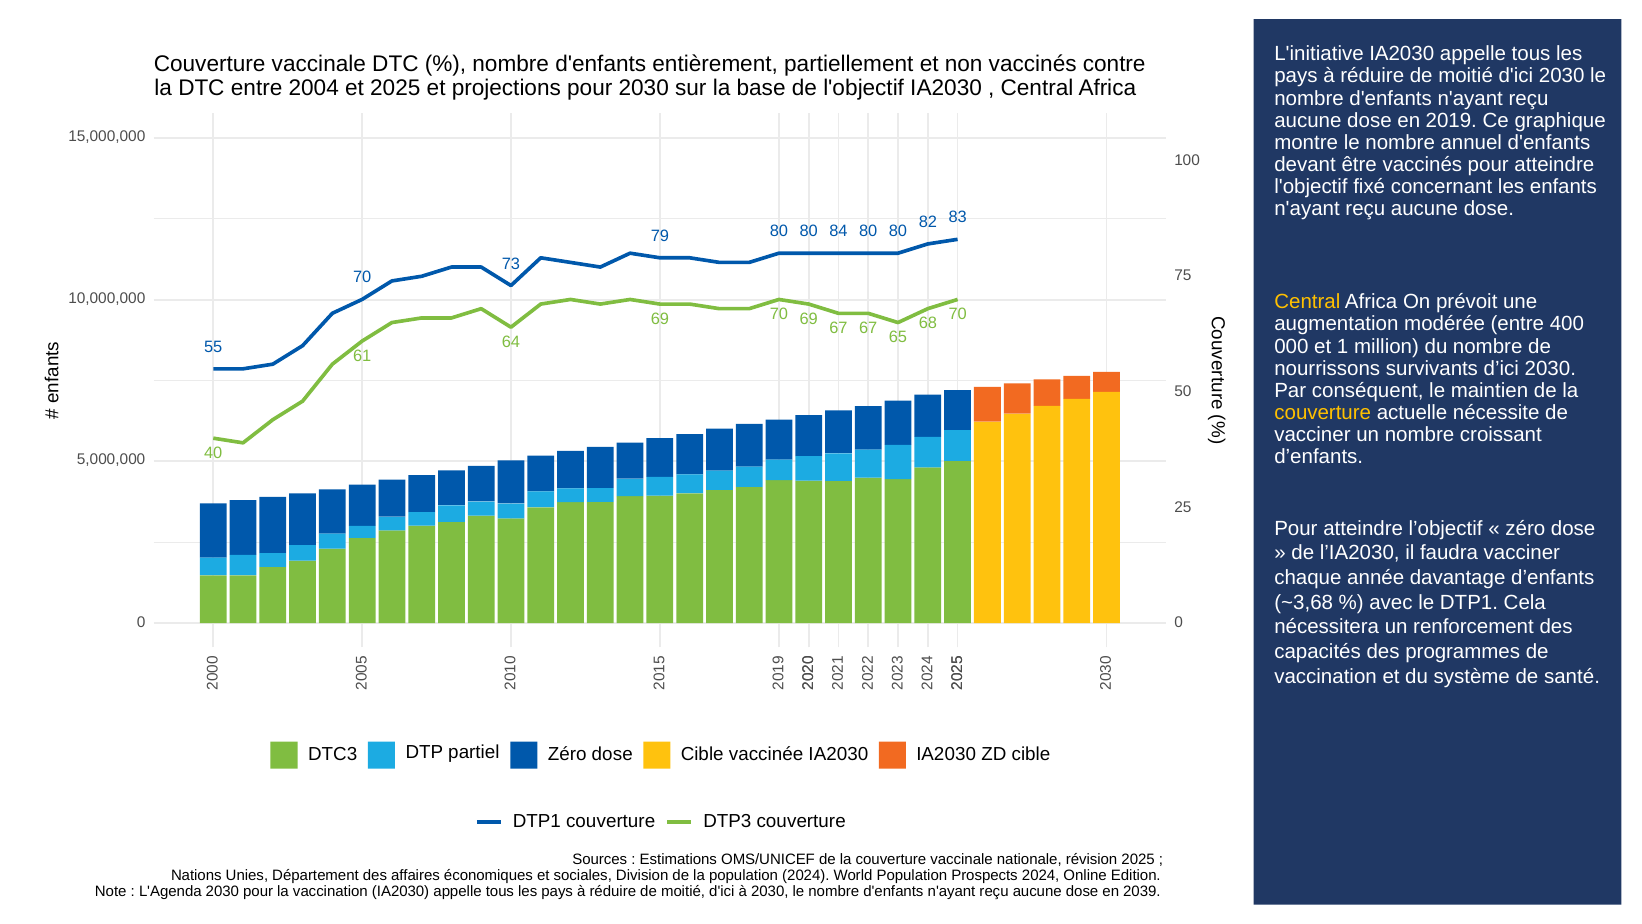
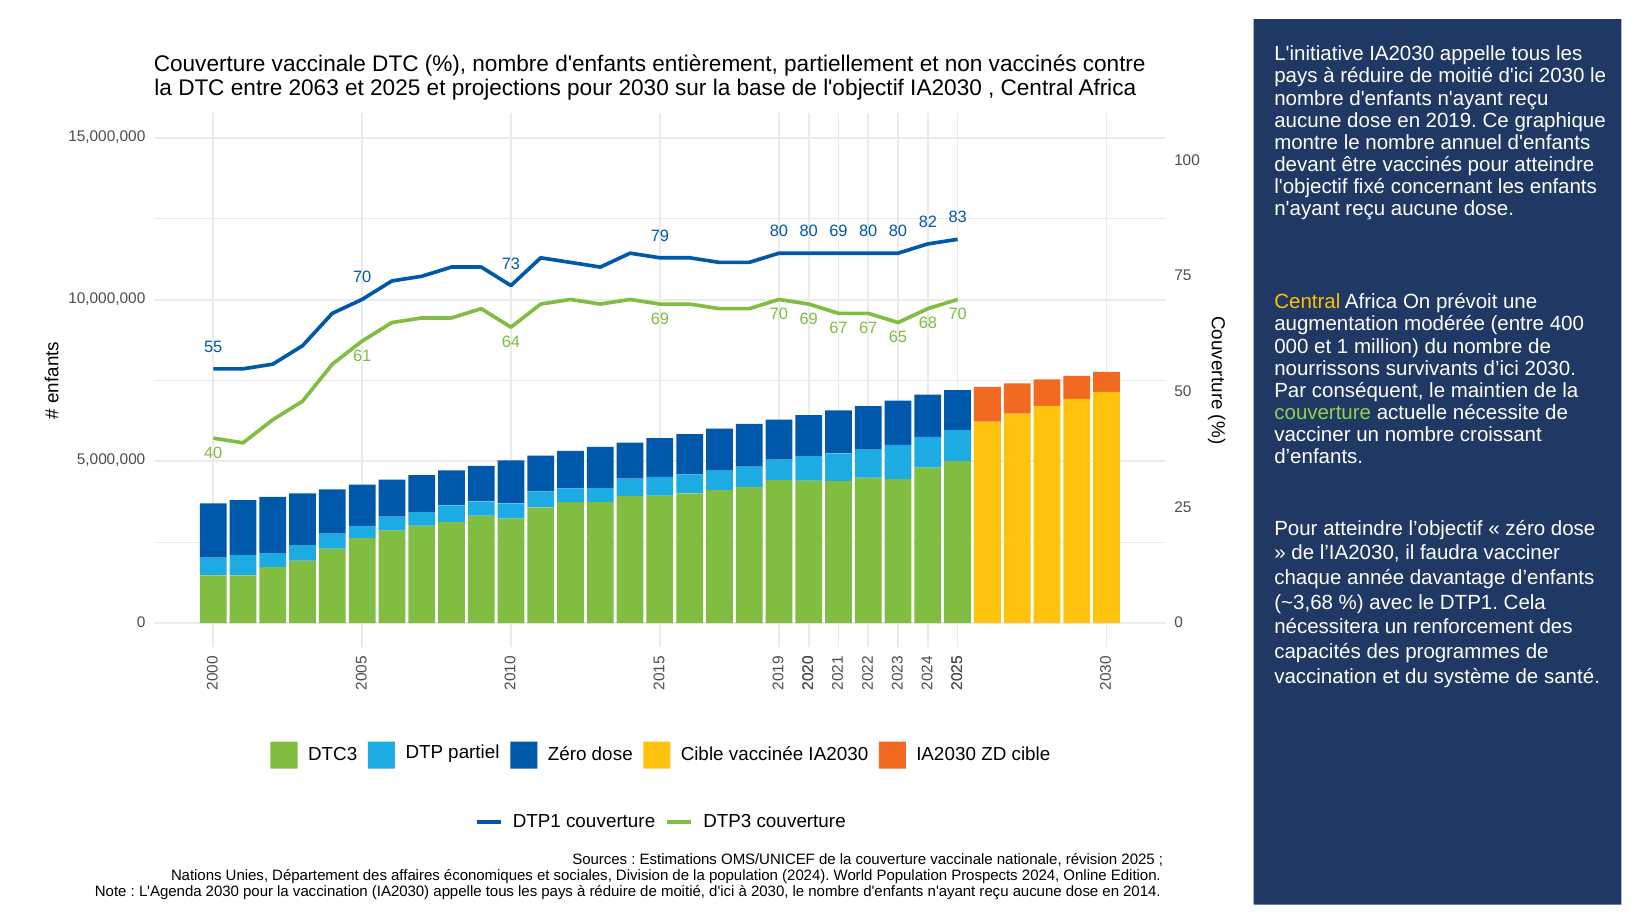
2004: 2004 -> 2063 (314, 88)
80 84: 84 -> 69 (839, 231)
couverture colour: yellow -> light green (1323, 413)
2039: 2039 -> 2014 (1142, 891)
